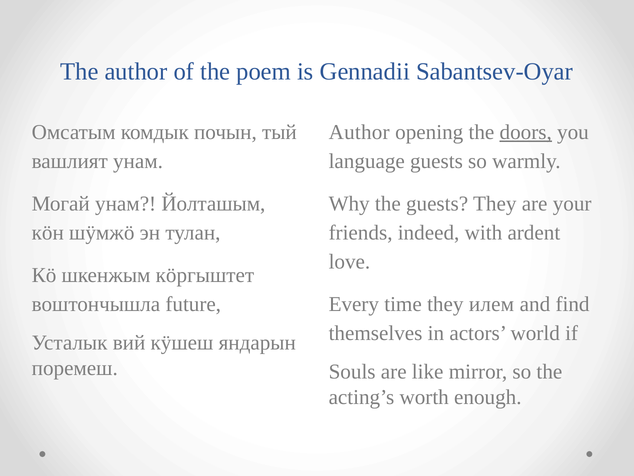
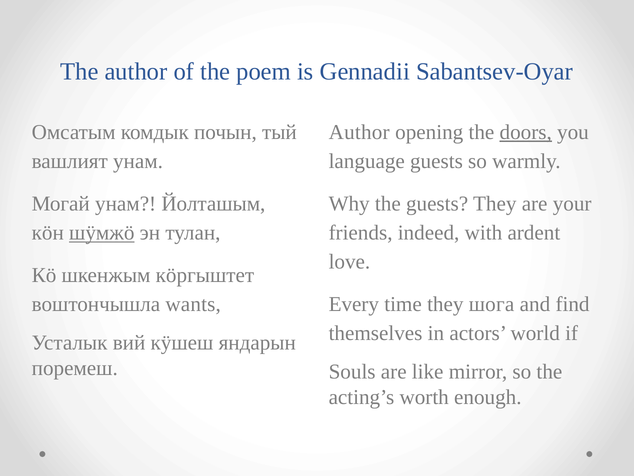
шӱмжӧ underline: none -> present (102, 233)
future: future -> wants (193, 304)
илем: илем -> шога (491, 304)
